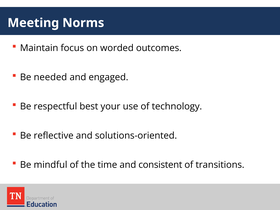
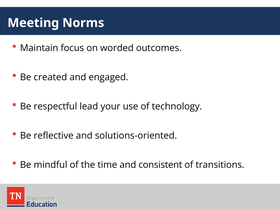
needed: needed -> created (50, 77)
best: best -> lead (89, 106)
